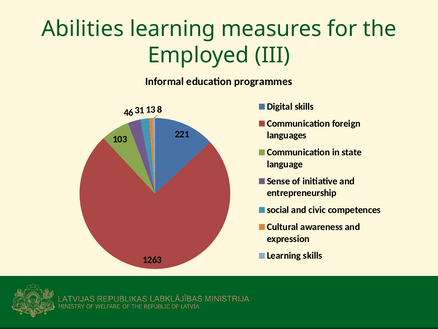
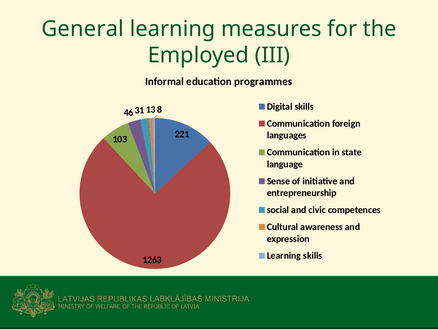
Abilities: Abilities -> General (83, 29)
